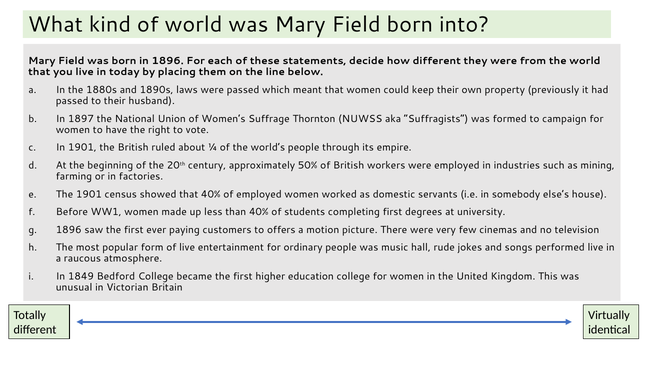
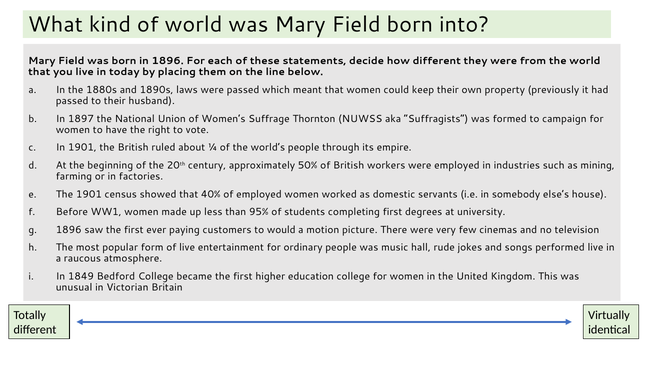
than 40%: 40% -> 95% (259, 212)
offers: offers -> would (281, 230)
